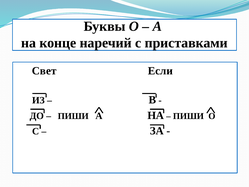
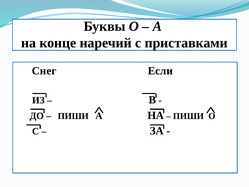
Свет: Свет -> Снег (44, 71)
